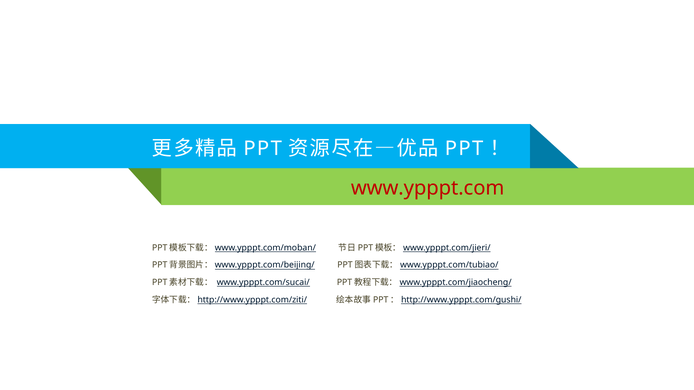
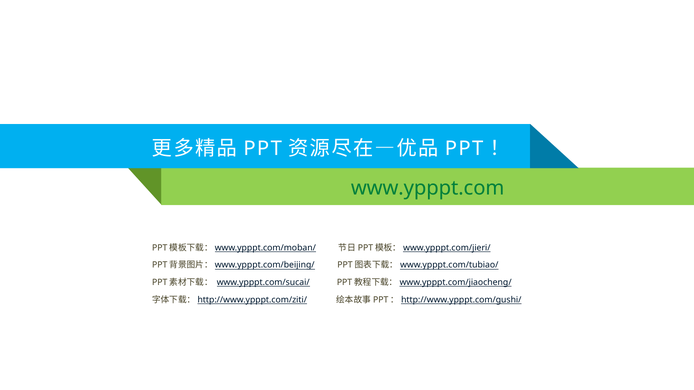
www.ypppt.com colour: red -> green (428, 188)
